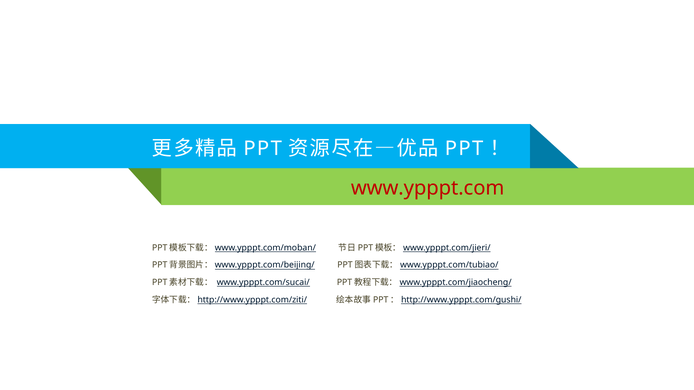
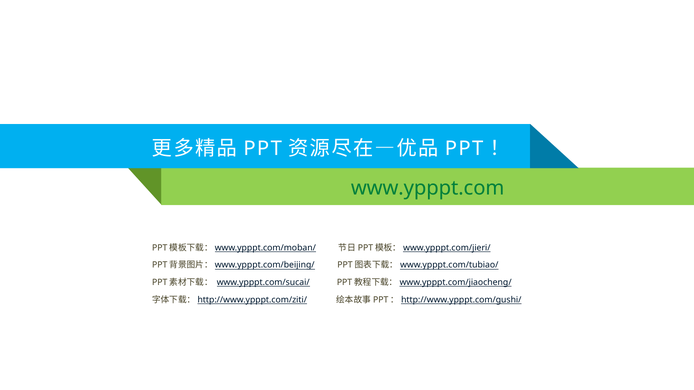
www.ypppt.com colour: red -> green (428, 188)
